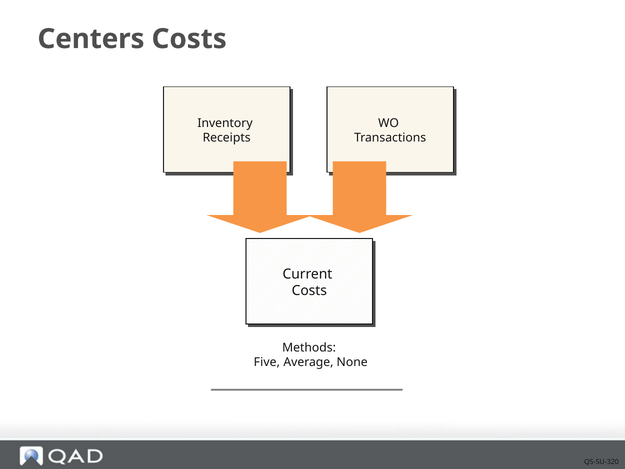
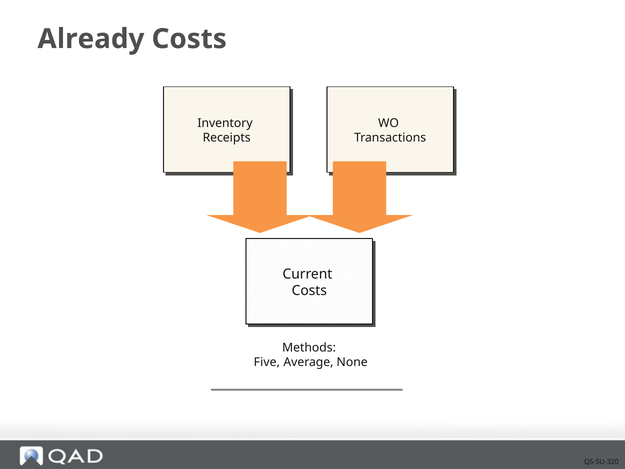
Centers: Centers -> Already (91, 39)
